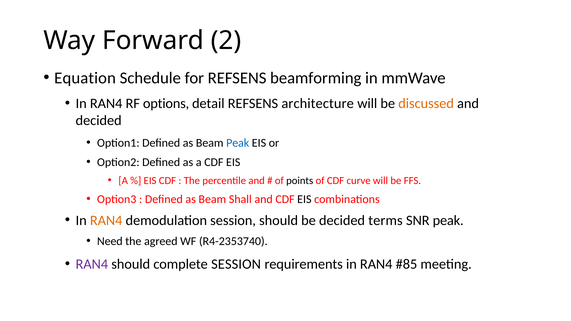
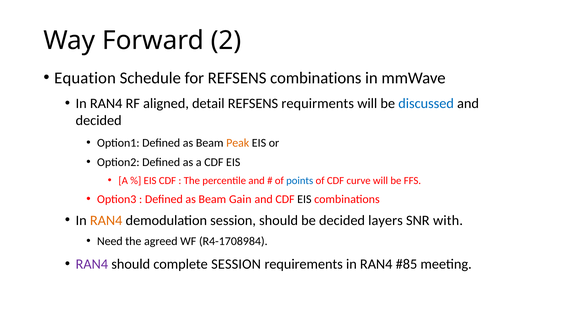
REFSENS beamforming: beamforming -> combinations (316, 78)
options: options -> aligned (166, 104)
architecture: architecture -> requirments (318, 104)
discussed colour: orange -> blue (426, 104)
Peak colour: blue -> orange (238, 143)
points colour: black -> blue (300, 181)
Shall: Shall -> Gain (240, 199)
terms: terms -> layers (386, 220)
SNR peak: peak -> with (448, 220)
R4-2353740: R4-2353740 -> R4-1708984 (233, 241)
